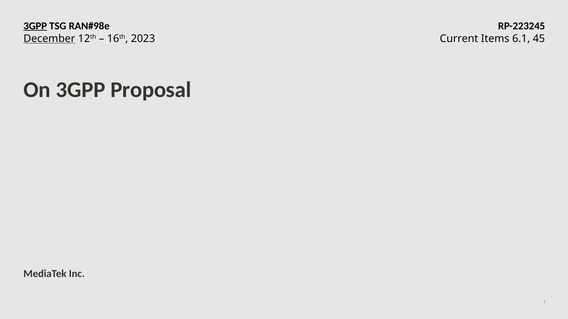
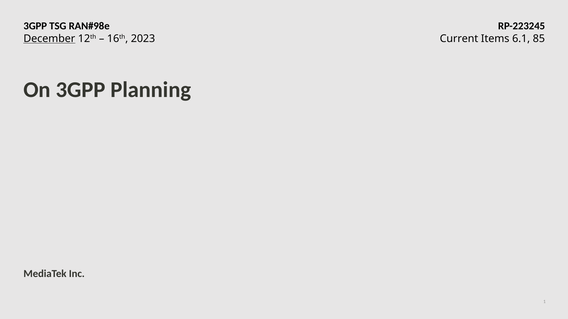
3GPP underline: present -> none (35, 26)
45: 45 -> 85 (539, 39)
Proposal: Proposal -> Planning (151, 90)
